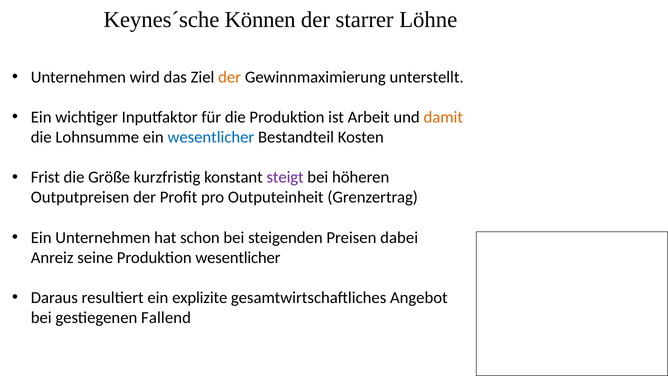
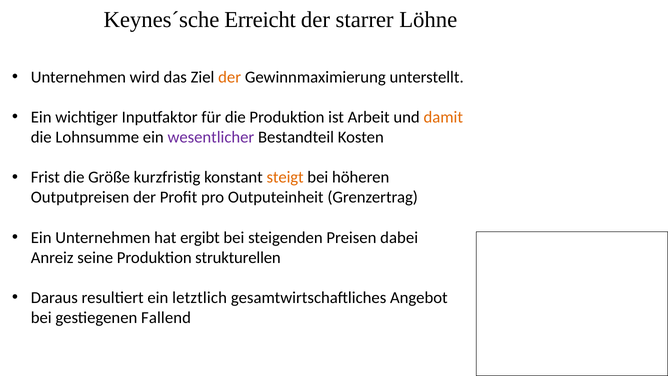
Können: Können -> Erreicht (260, 20)
wesentlicher colour: blue -> purple (211, 137)
steigt colour: purple -> orange (285, 177)
schon: schon -> ergibt (200, 237)
Produktion wesentlicher: wesentlicher -> strukturellen (238, 257)
explizite: explizite -> letztlich (200, 298)
